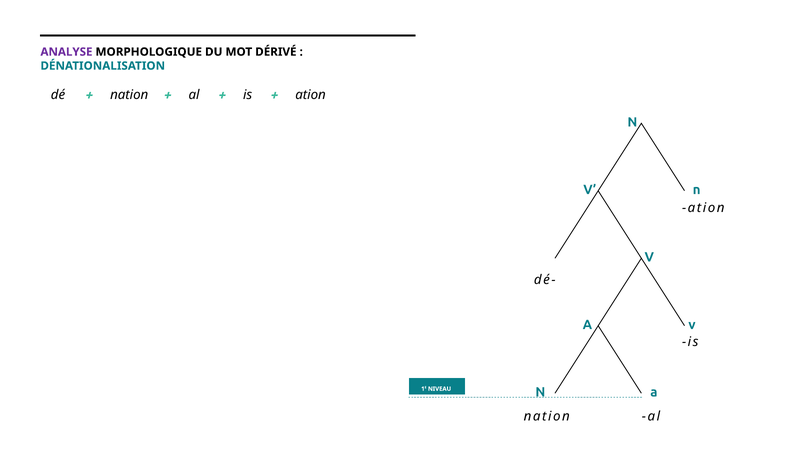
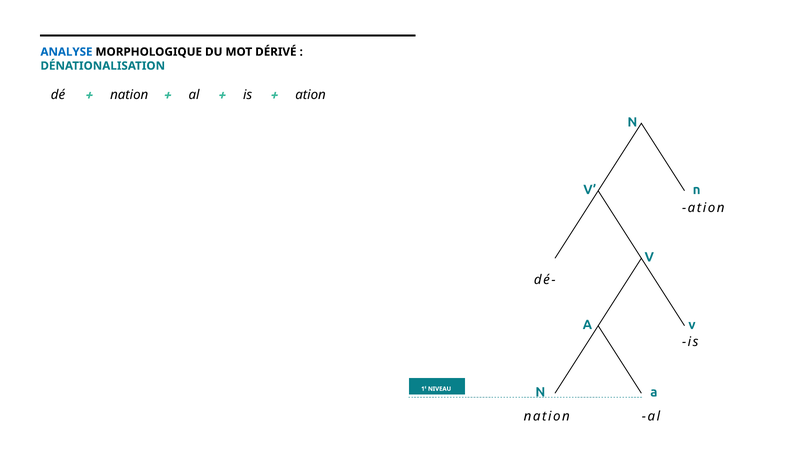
ANALYSE colour: purple -> blue (66, 52)
